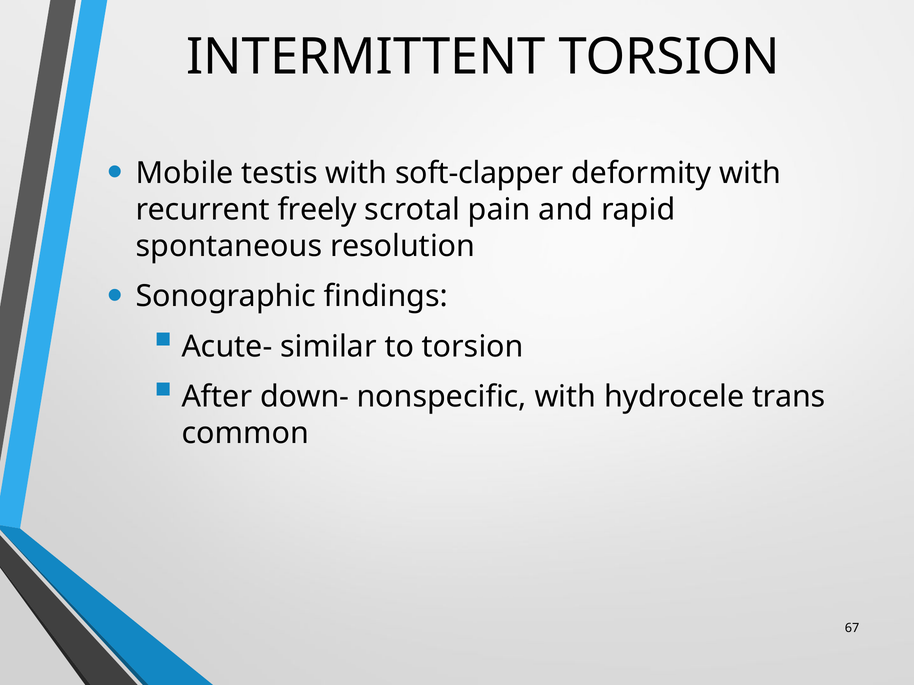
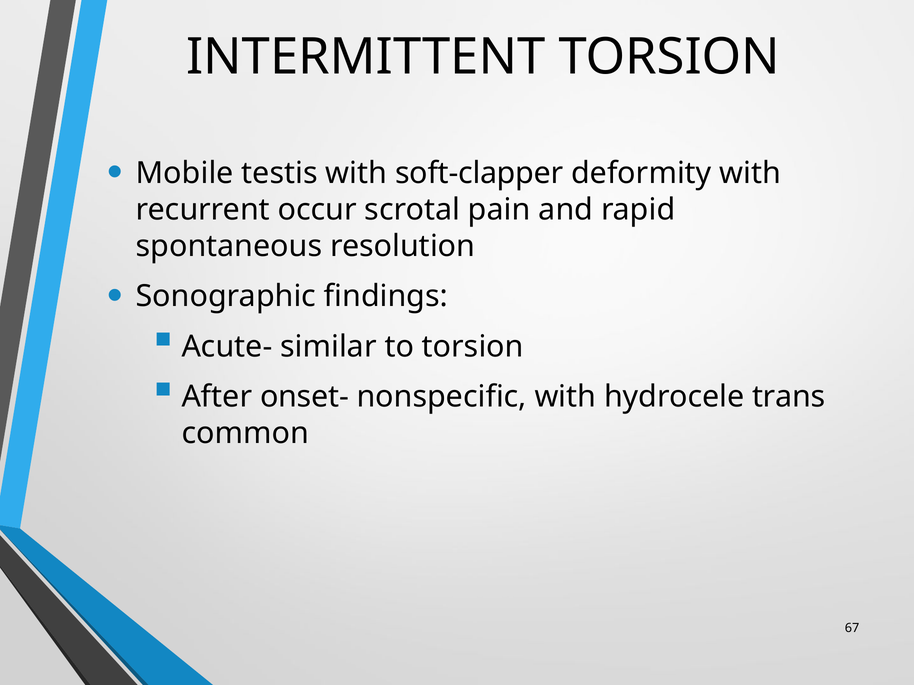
freely: freely -> occur (317, 210)
down-: down- -> onset- (305, 397)
